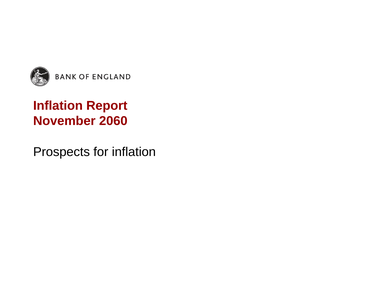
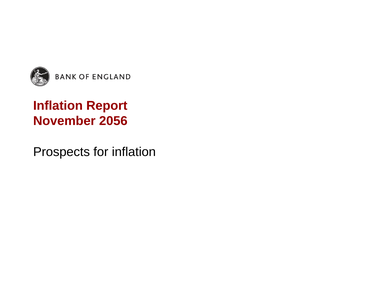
2060: 2060 -> 2056 (113, 121)
